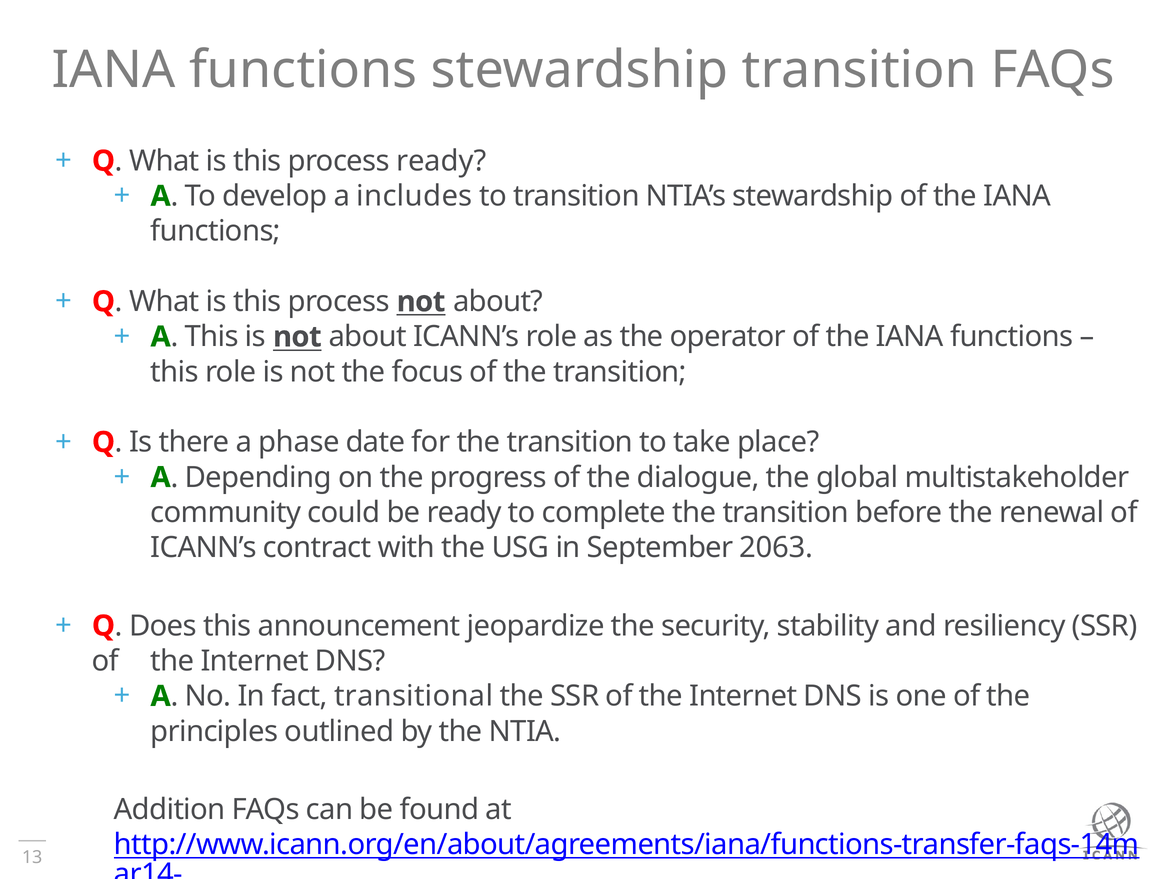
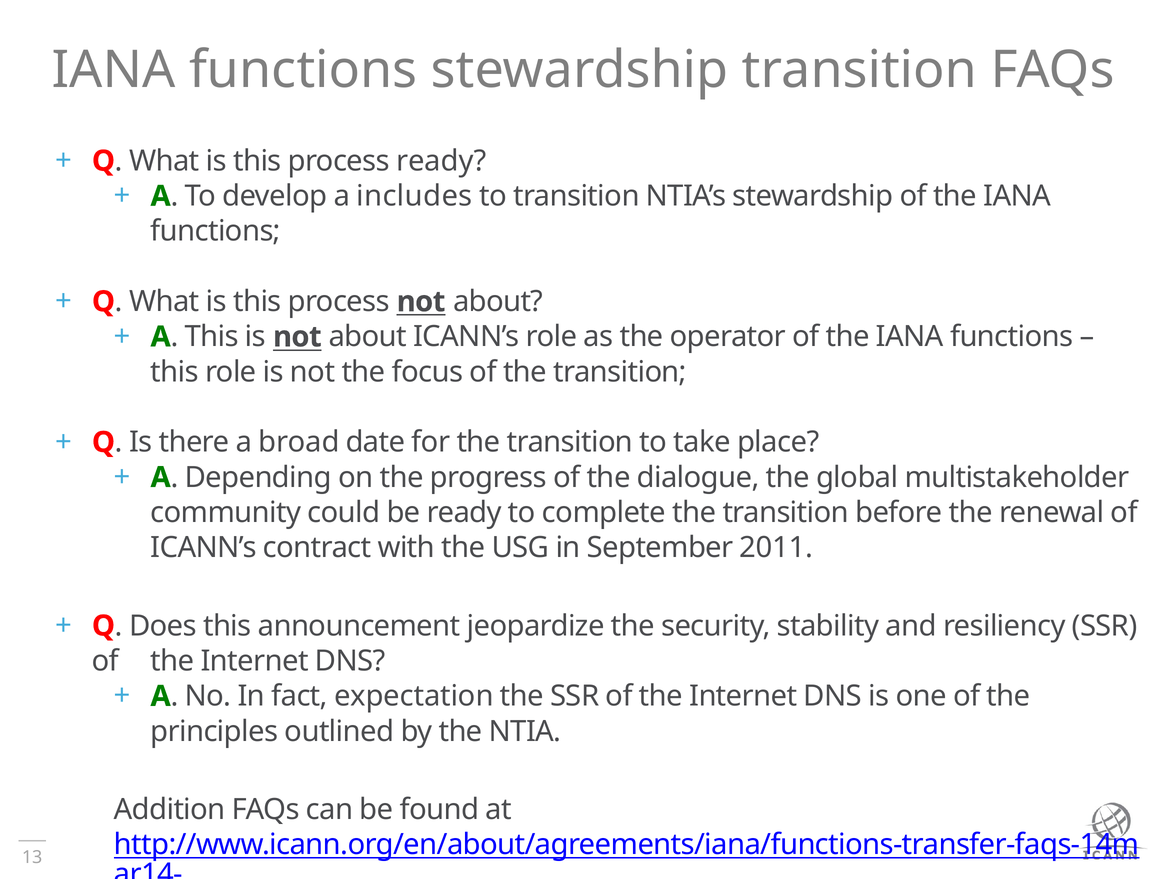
phase: phase -> broad (299, 442)
2063: 2063 -> 2011 (776, 548)
transitional: transitional -> expectation (414, 696)
